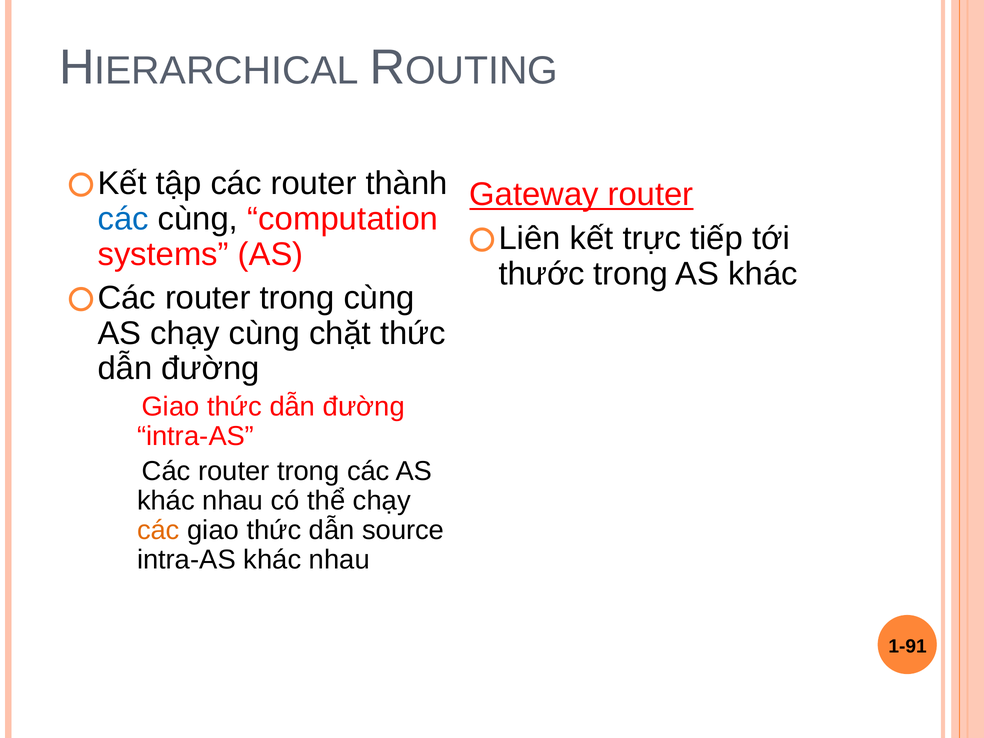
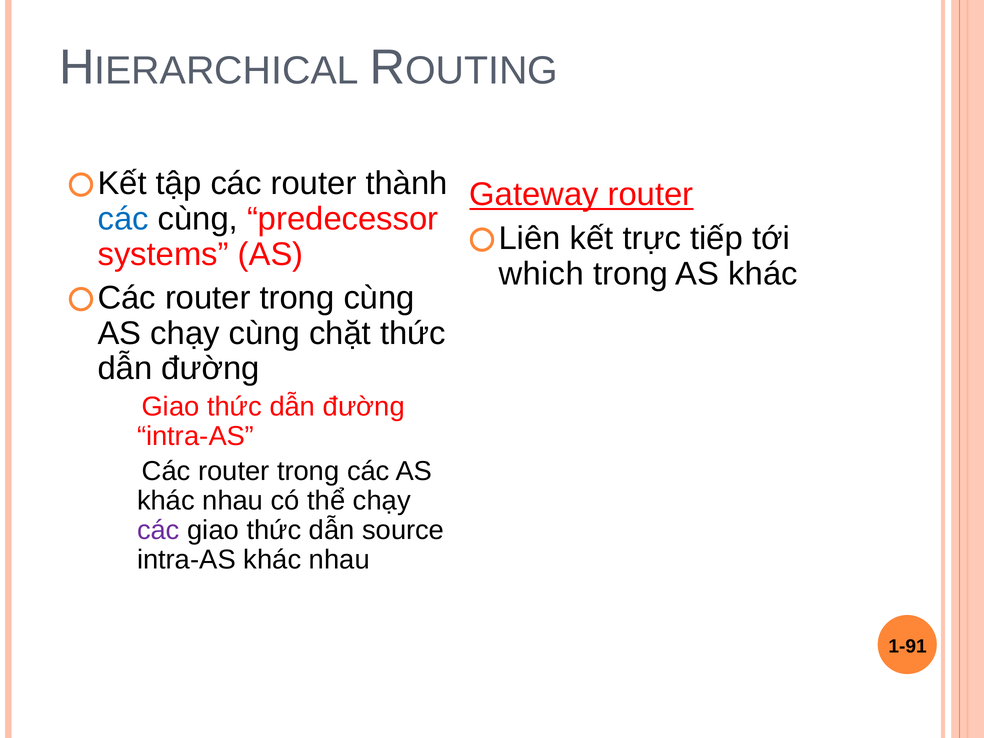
computation: computation -> predecessor (343, 219)
thước: thước -> which (541, 274)
các colour: orange -> purple (158, 530)
